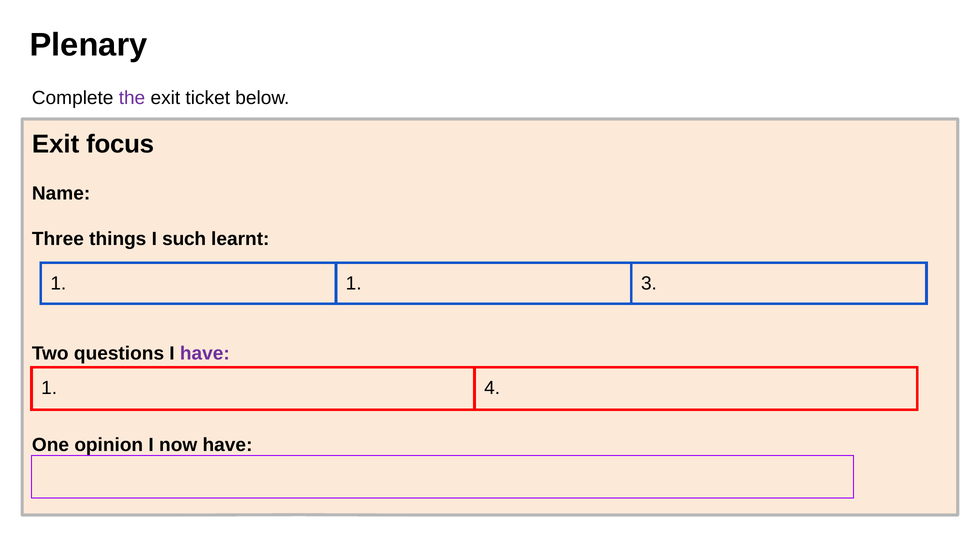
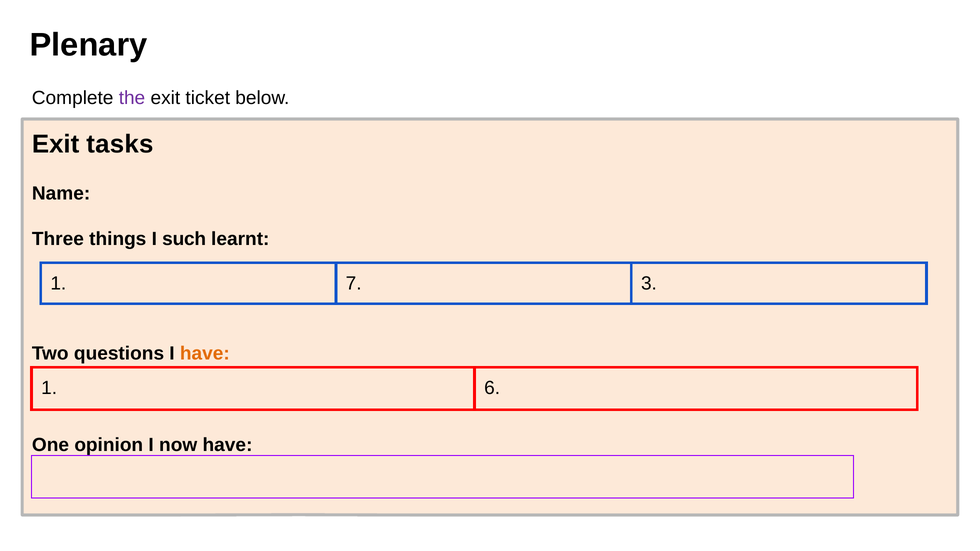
focus: focus -> tasks (120, 144)
1 1: 1 -> 7 (354, 284)
have colour: purple -> orange (205, 354)
4: 4 -> 6 (492, 388)
